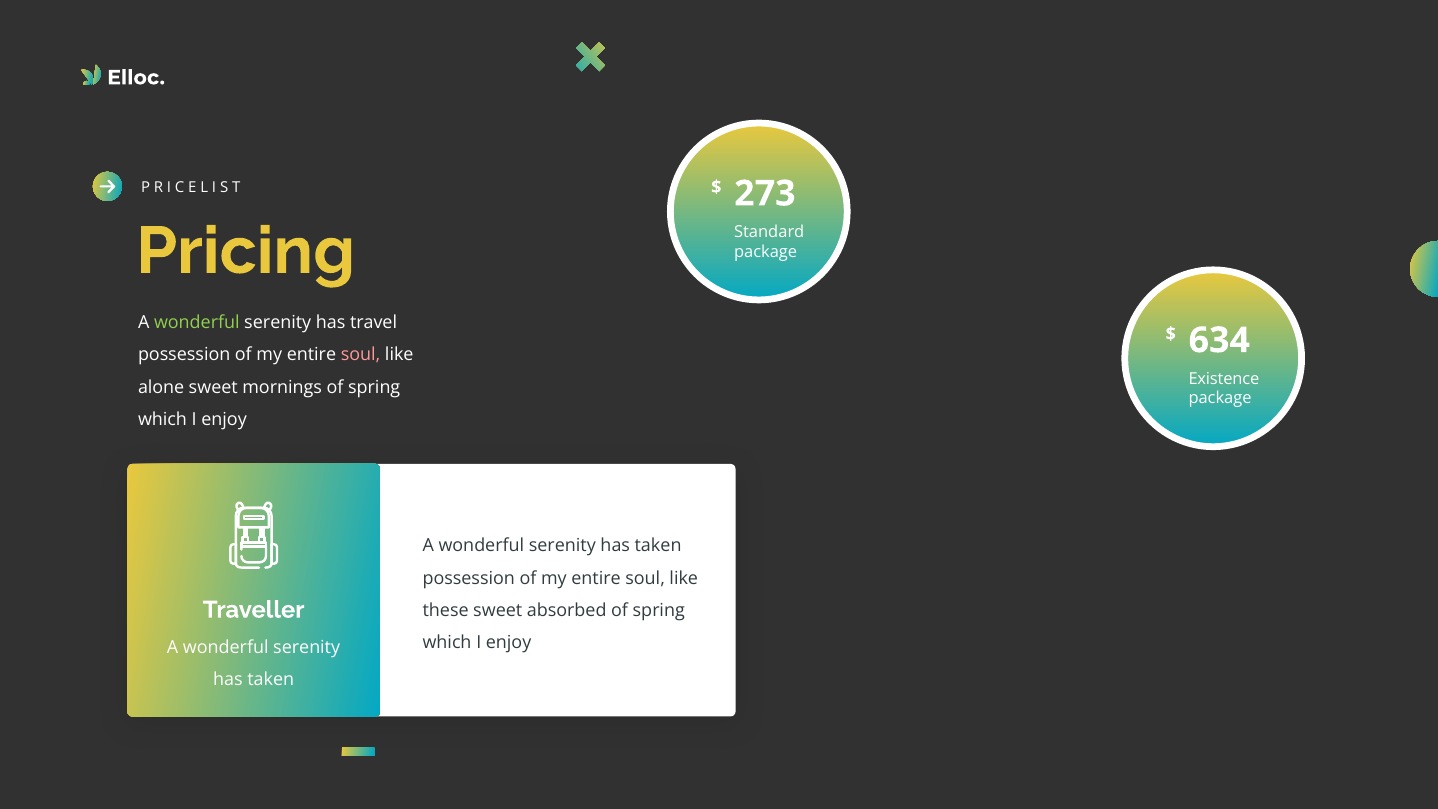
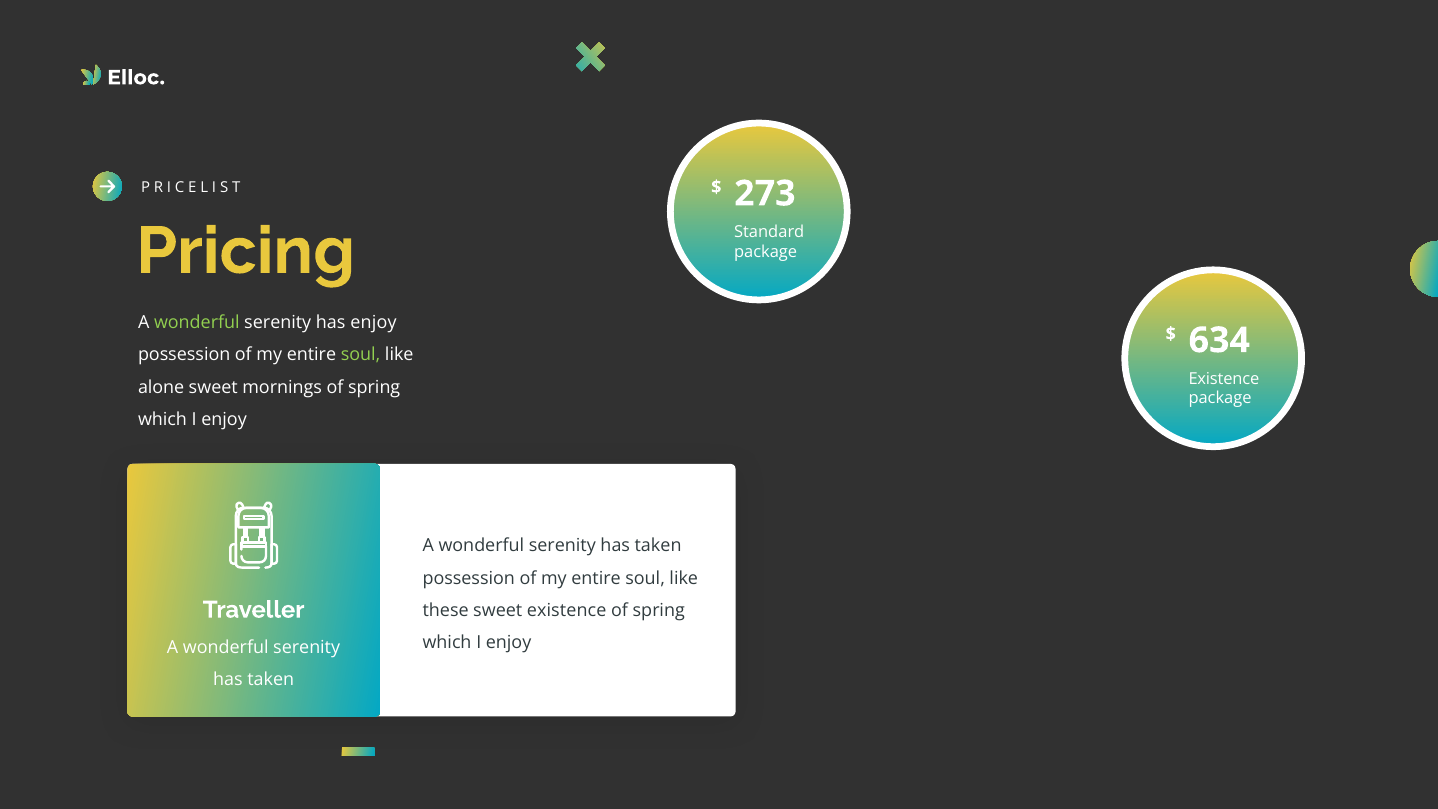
has travel: travel -> enjoy (373, 322)
soul colour: pink -> light green (361, 355)
sweet absorbed: absorbed -> existence (567, 610)
